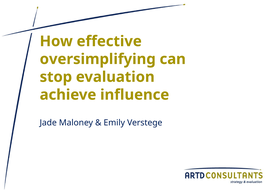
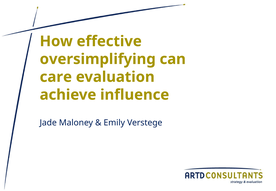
stop: stop -> care (56, 77)
